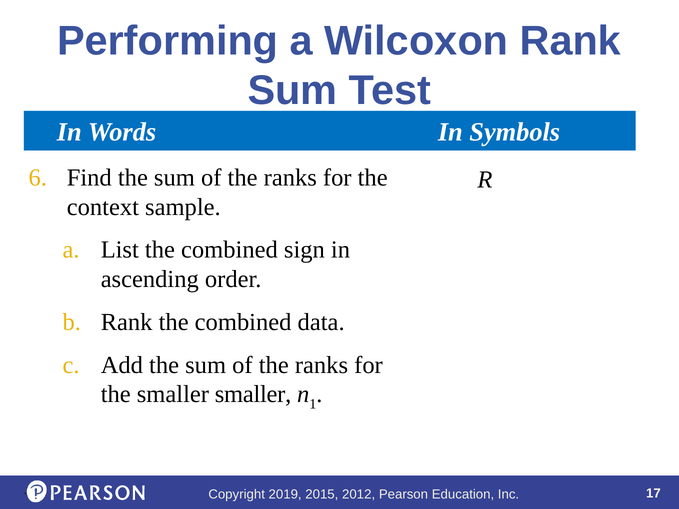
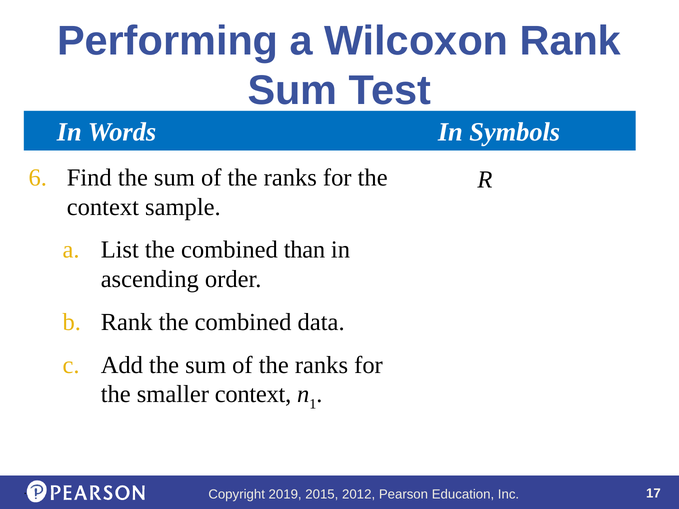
sign: sign -> than (305, 250)
smaller smaller: smaller -> context (253, 395)
